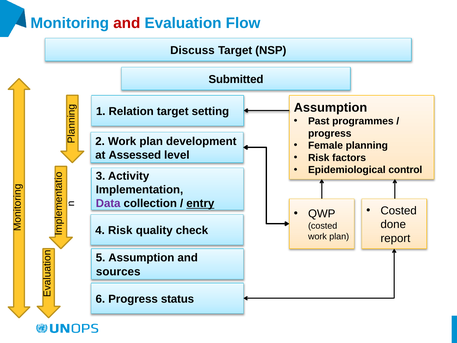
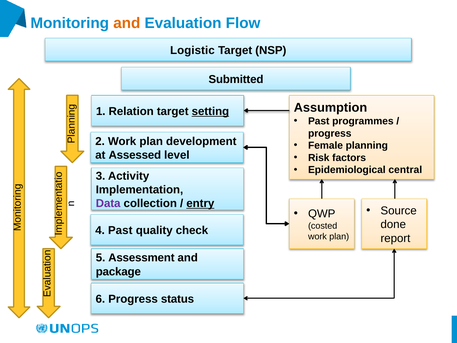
and colour: red -> orange (127, 23)
Discuss: Discuss -> Logistic (192, 50)
setting underline: none -> present (210, 111)
control: control -> central (405, 170)
Costed: Costed -> Source (399, 211)
4 Risk: Risk -> Past (120, 230)
5 Assumption: Assumption -> Assessment (141, 258)
sources: sources -> package (118, 271)
